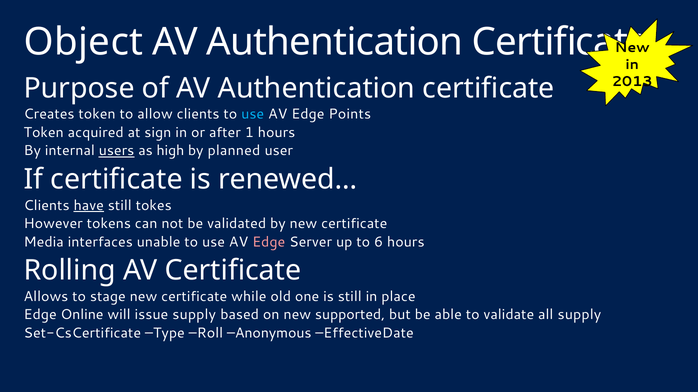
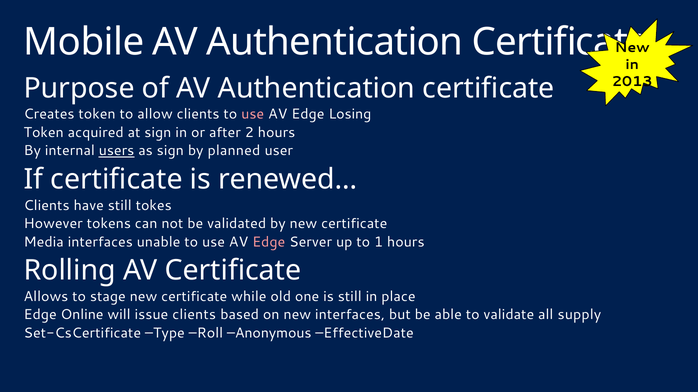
Object: Object -> Mobile (84, 42)
use colour: light blue -> pink (253, 114)
Points: Points -> Losing (350, 114)
1: 1 -> 2 (249, 133)
as high: high -> sign (170, 151)
have underline: present -> none (89, 206)
6: 6 -> 1 (379, 242)
issue supply: supply -> clients (194, 315)
new supported: supported -> interfaces (350, 315)
